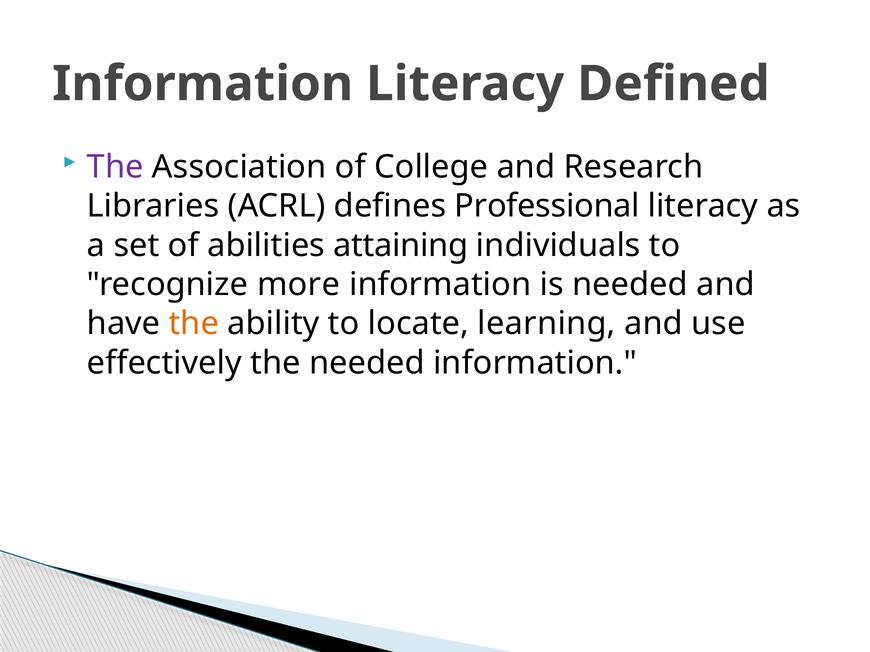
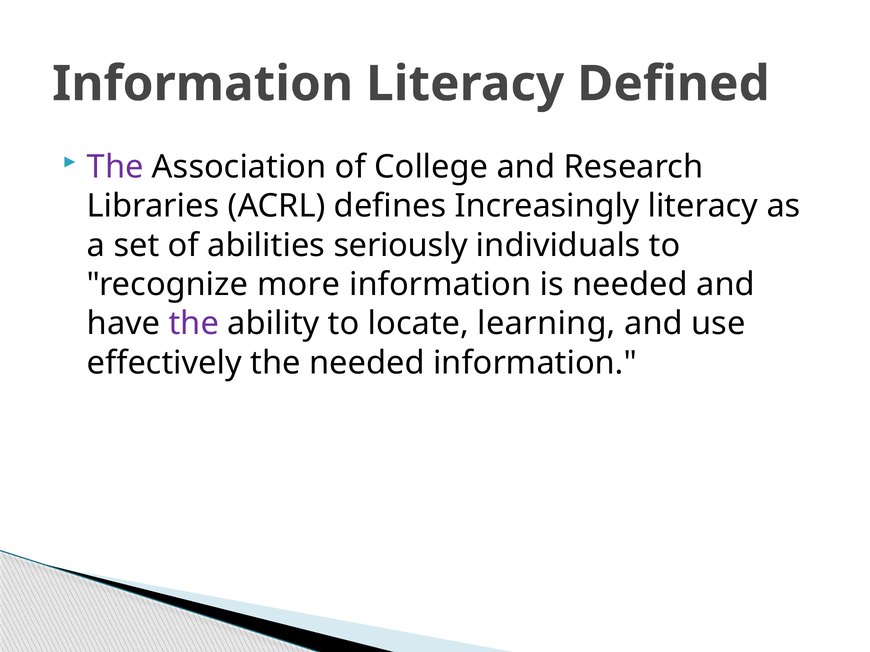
Professional: Professional -> Increasingly (547, 206)
attaining: attaining -> seriously (401, 245)
the colour: orange -> purple (194, 324)
